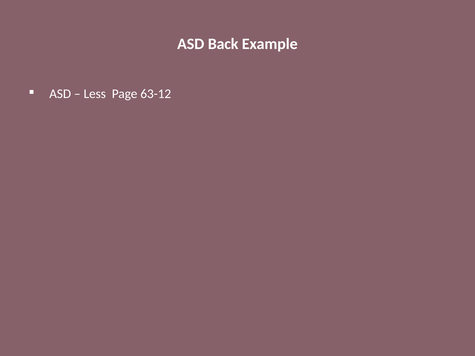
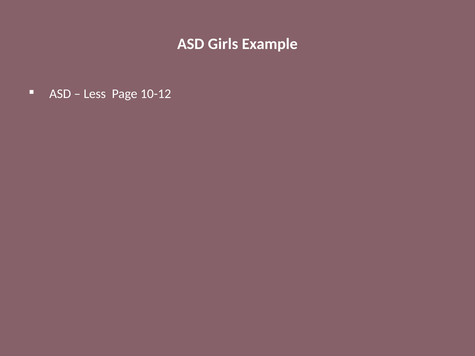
Back: Back -> Girls (223, 44)
63-12: 63-12 -> 10-12 (156, 94)
